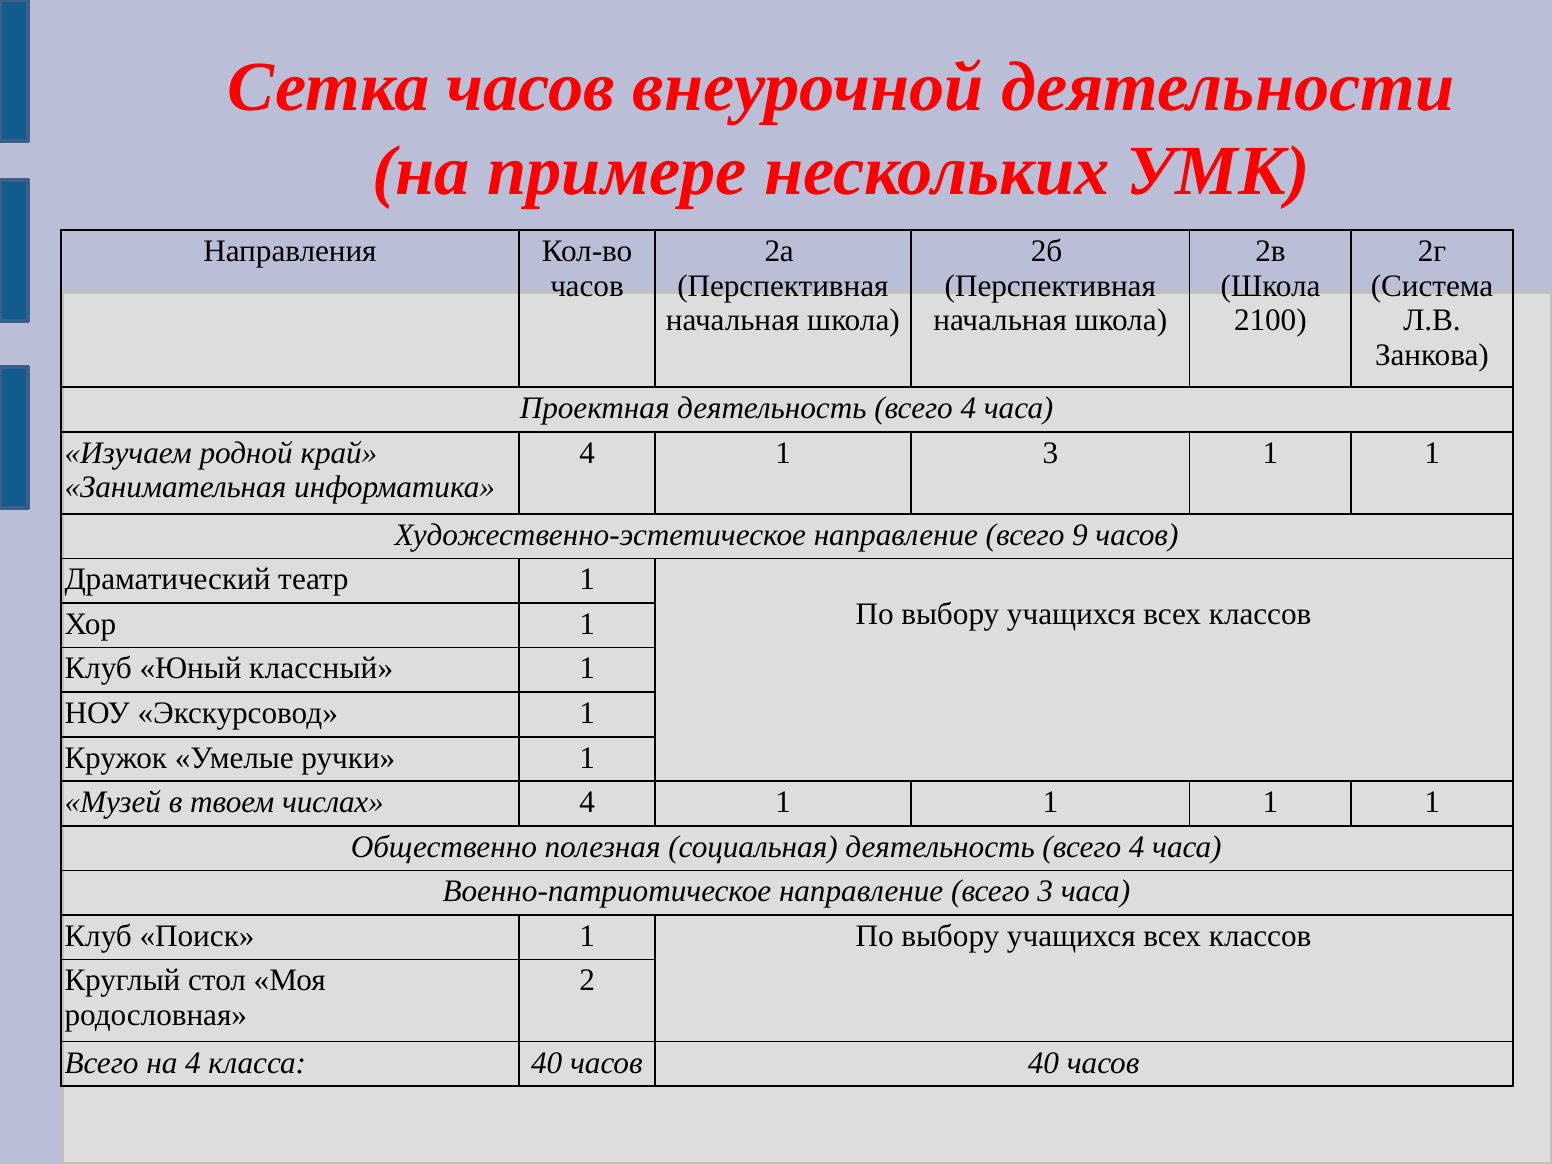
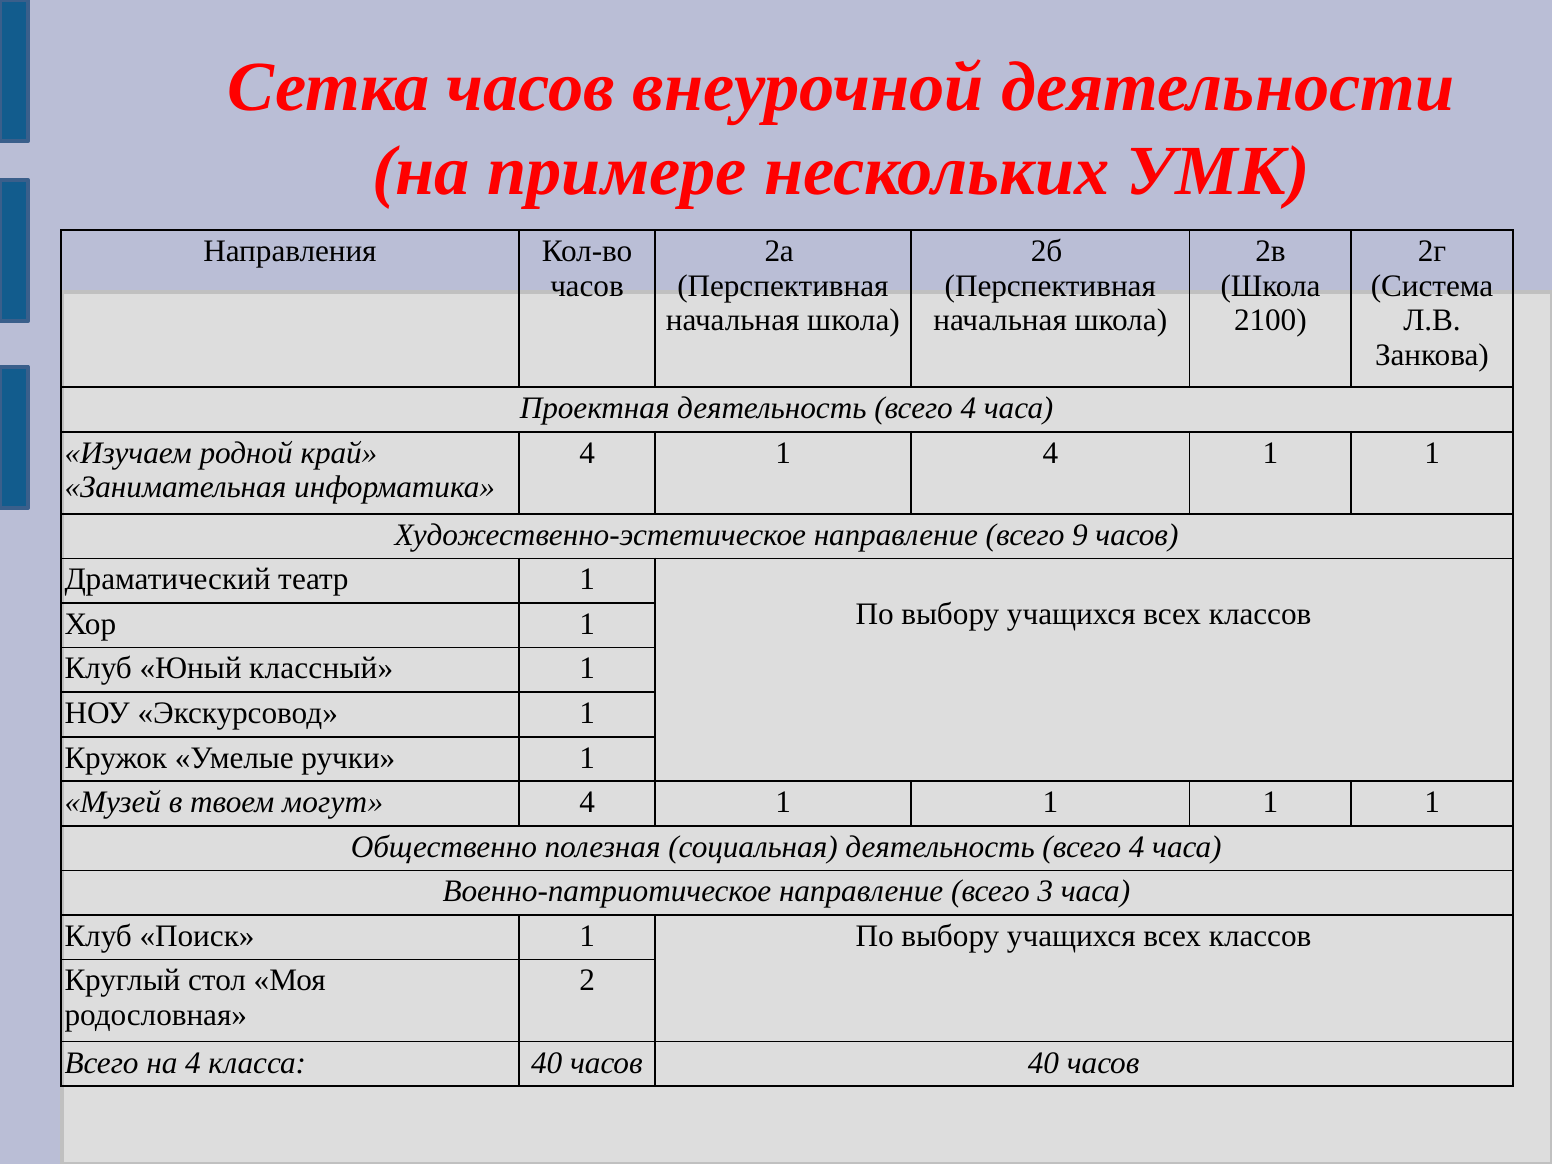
1 3: 3 -> 4 (1051, 453)
числах: числах -> могут (333, 802)
